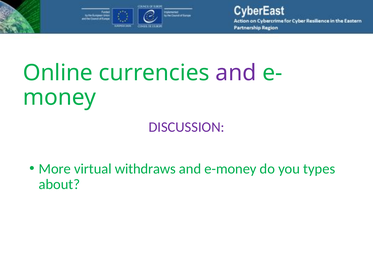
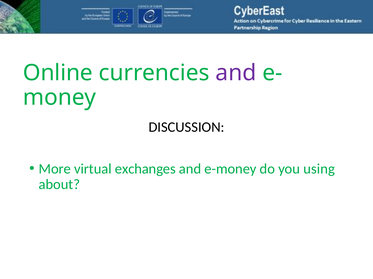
DISCUSSION colour: purple -> black (186, 128)
withdraws: withdraws -> exchanges (145, 169)
types: types -> using (319, 169)
